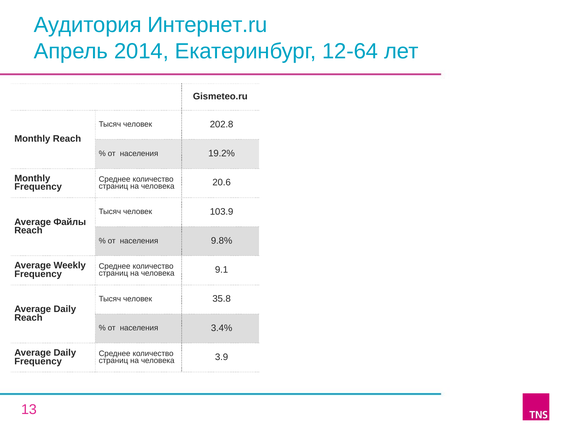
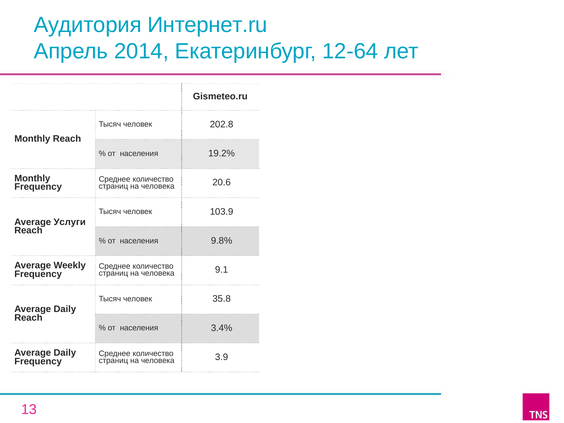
Файлы: Файлы -> Услуги (70, 222)
